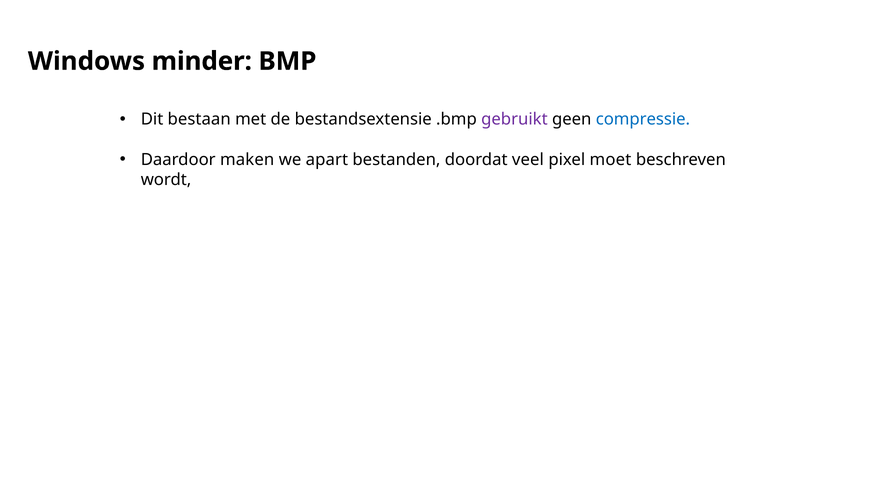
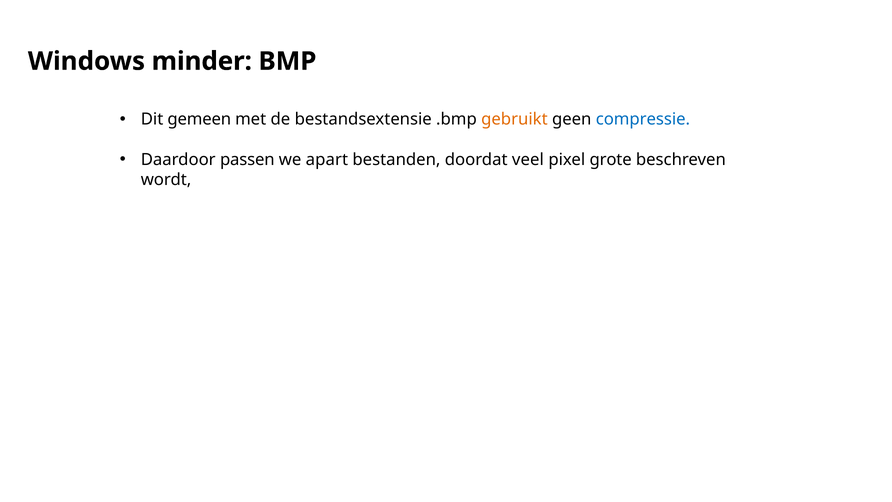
bestaan: bestaan -> gemeen (199, 119)
gebruikt colour: purple -> orange (514, 119)
maken: maken -> passen (247, 160)
moet: moet -> grote (611, 160)
